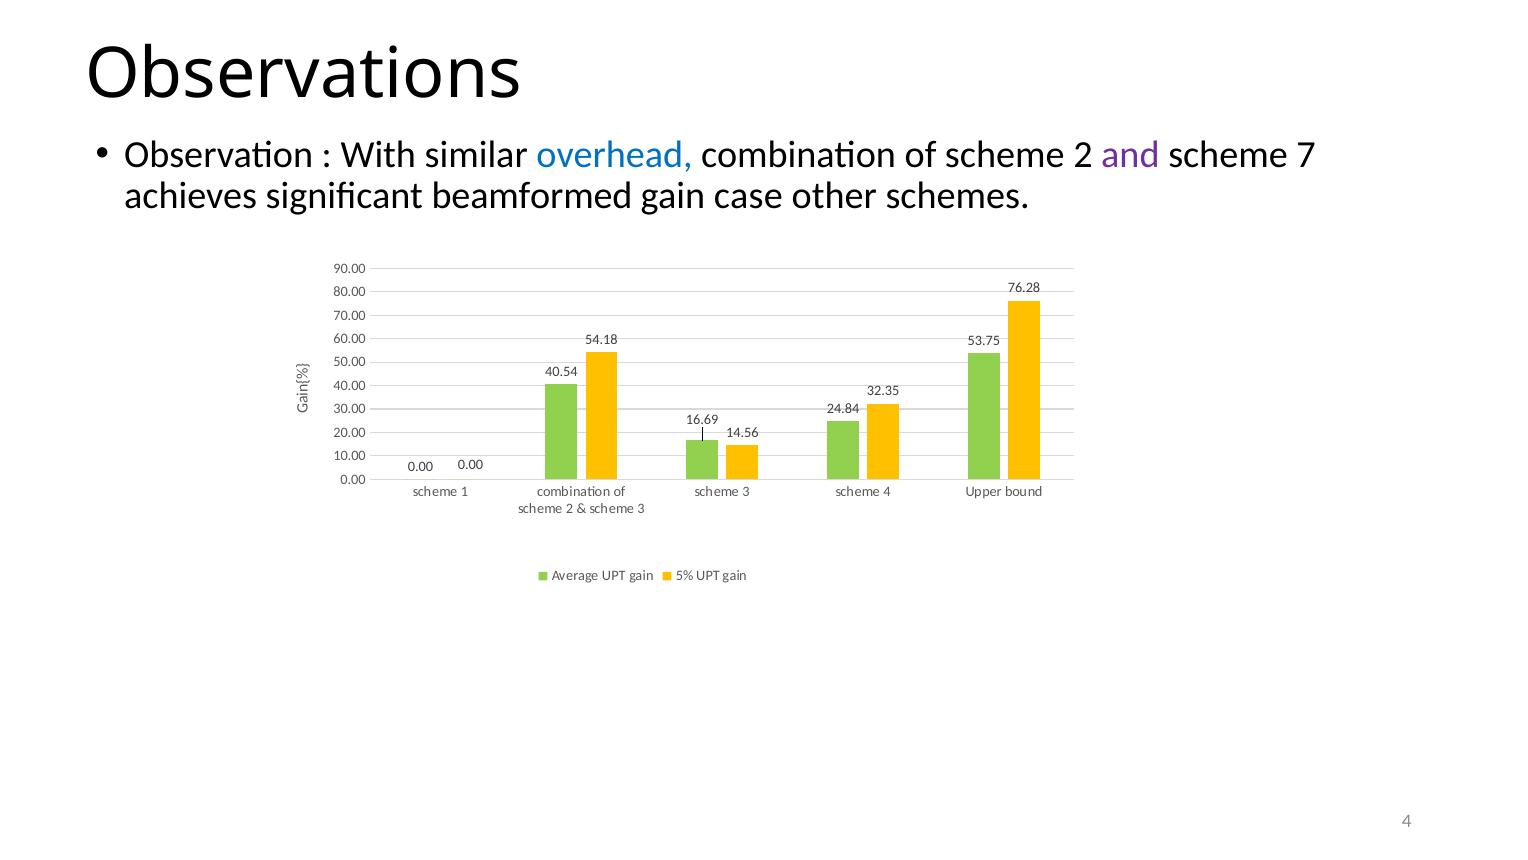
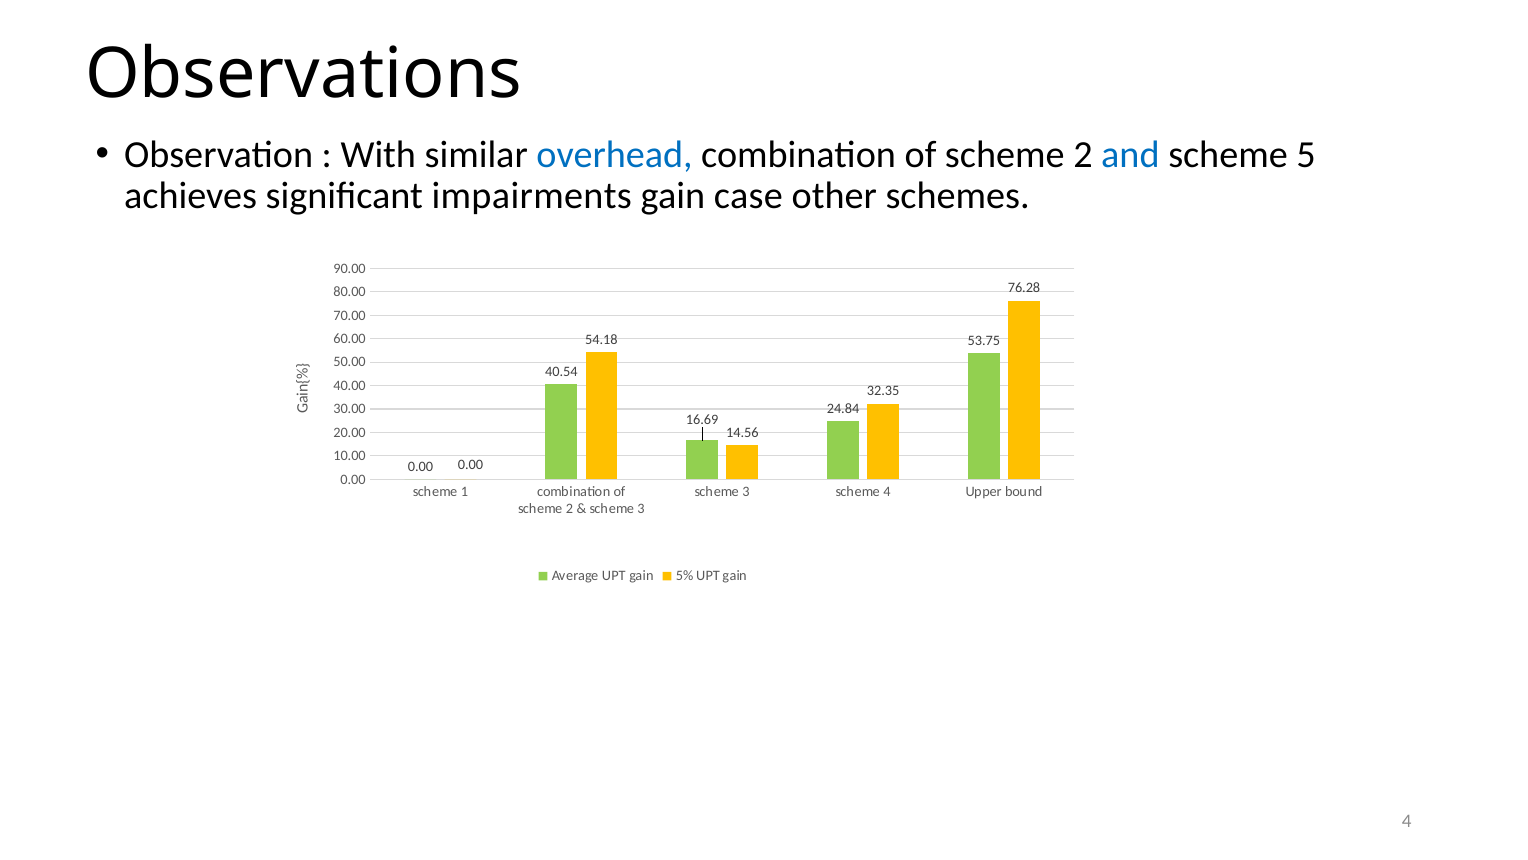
and colour: purple -> blue (1130, 154)
7: 7 -> 5 (1306, 154)
beamformed: beamformed -> impairments (532, 196)
